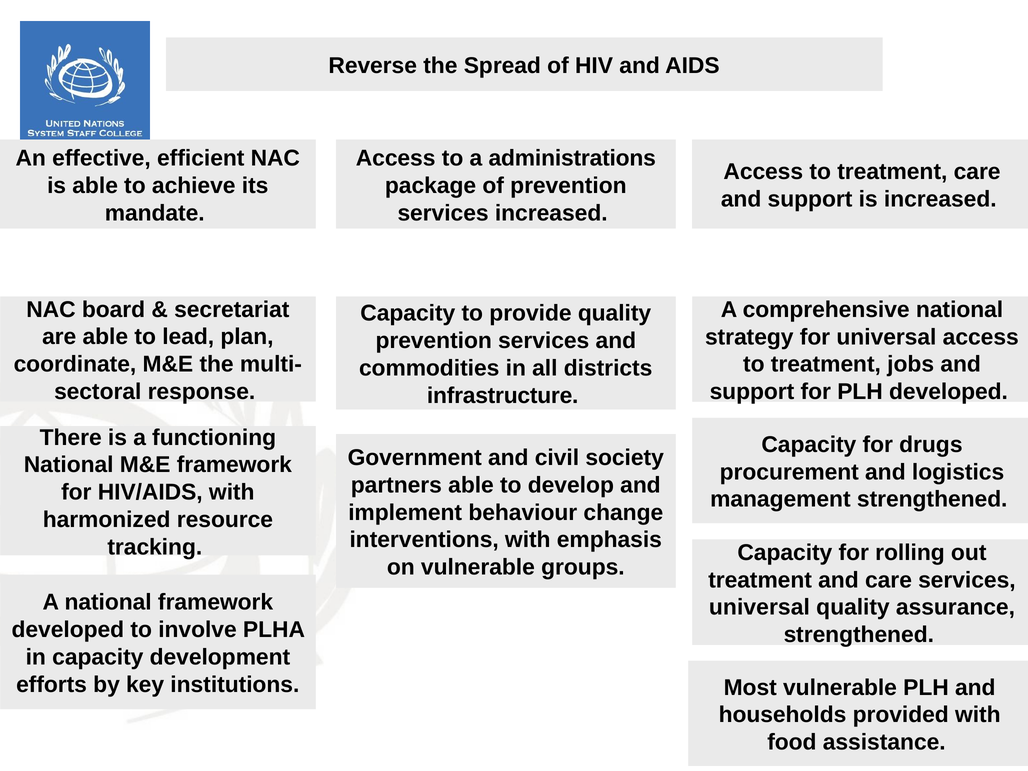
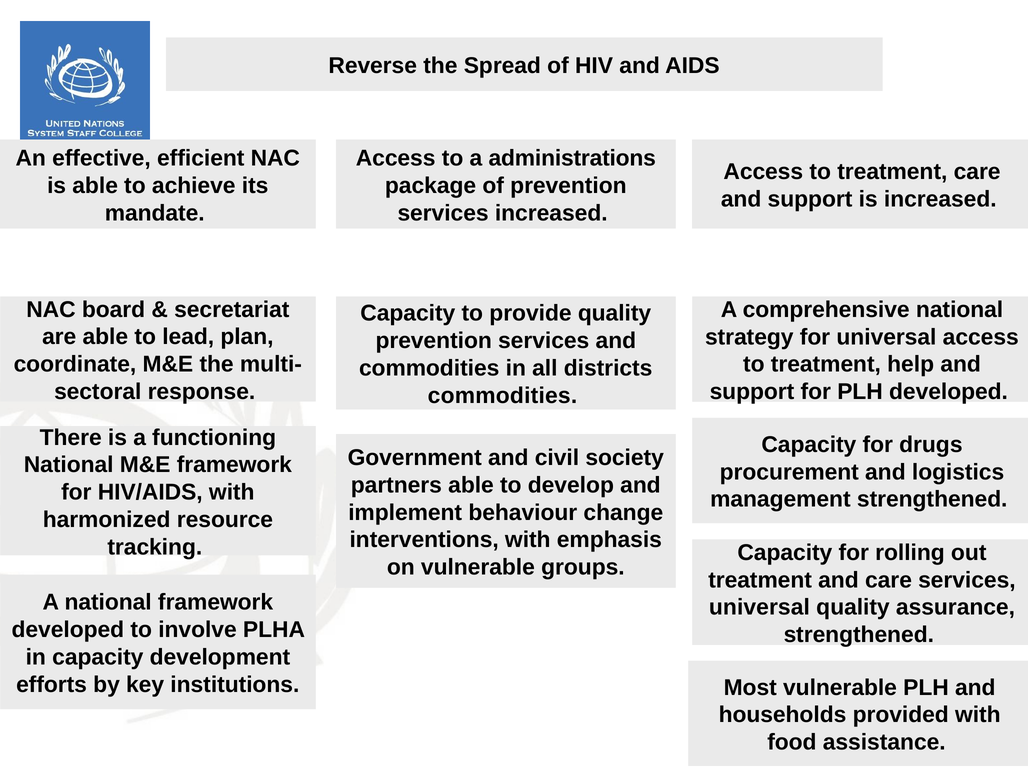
jobs: jobs -> help (911, 364)
infrastructure: infrastructure -> commodities (502, 396)
